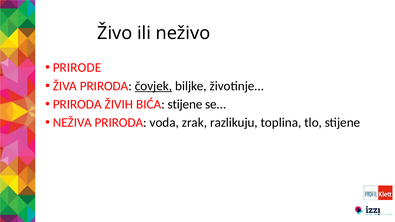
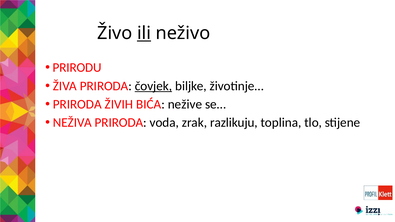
ili underline: none -> present (144, 33)
PRIRODE: PRIRODE -> PRIRODU (77, 68)
BIĆA stijene: stijene -> nežive (185, 104)
